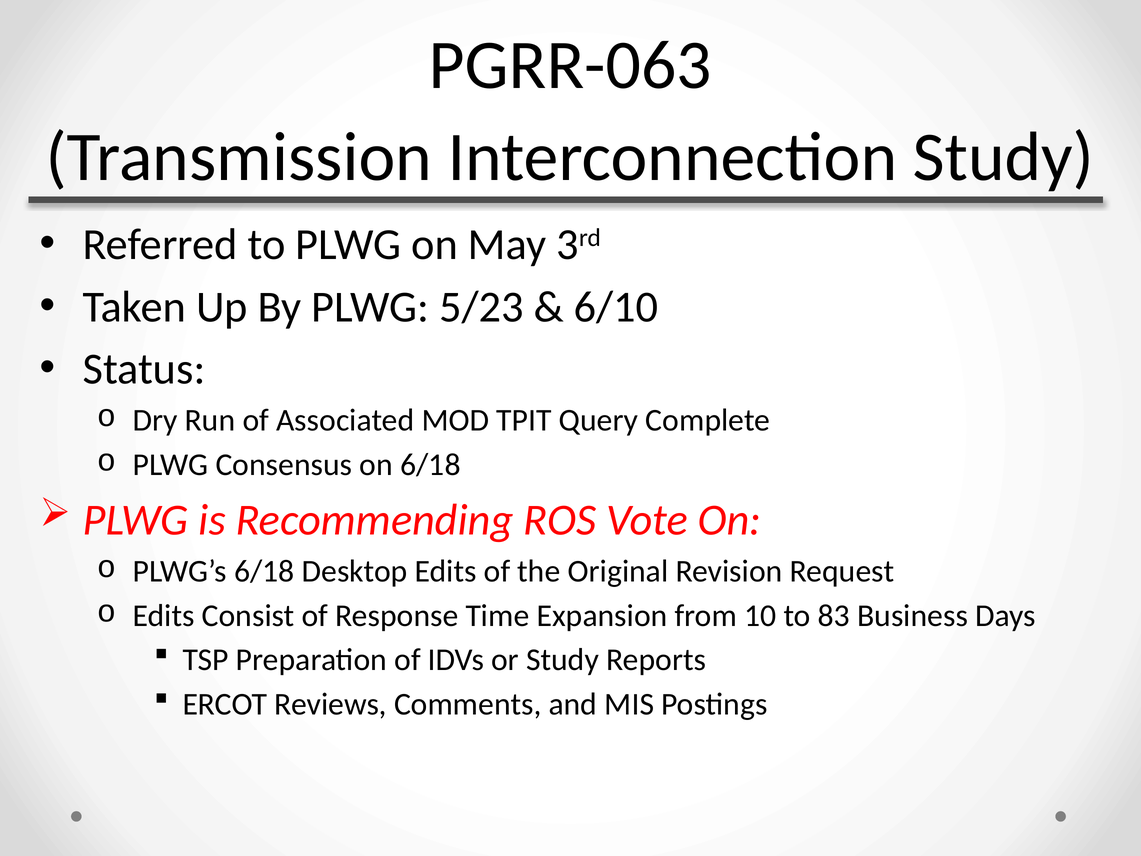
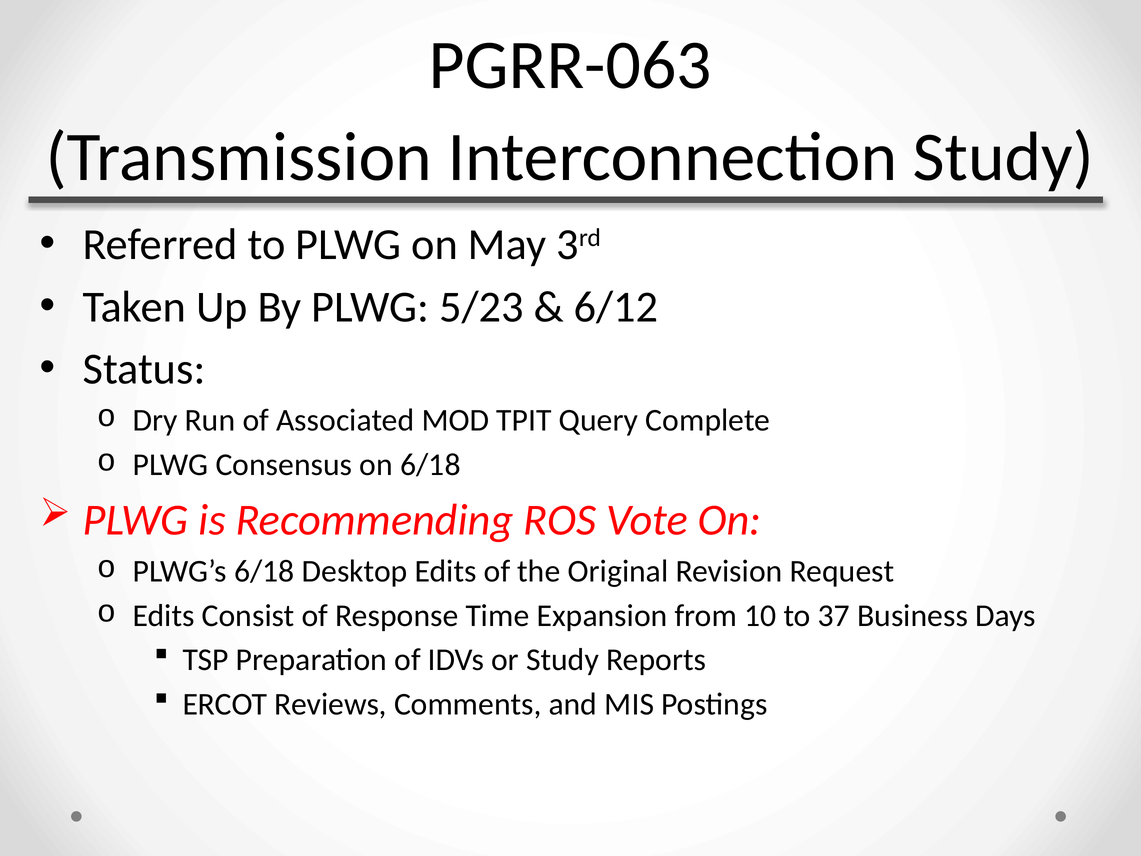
6/10: 6/10 -> 6/12 (616, 307)
83: 83 -> 37 (834, 615)
